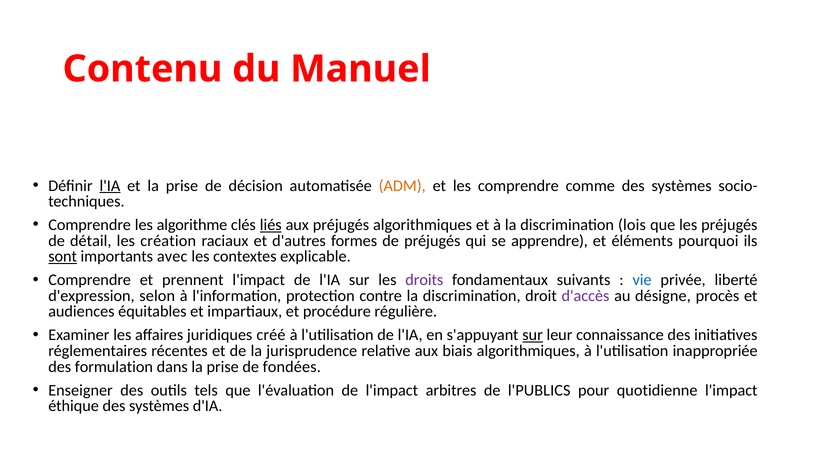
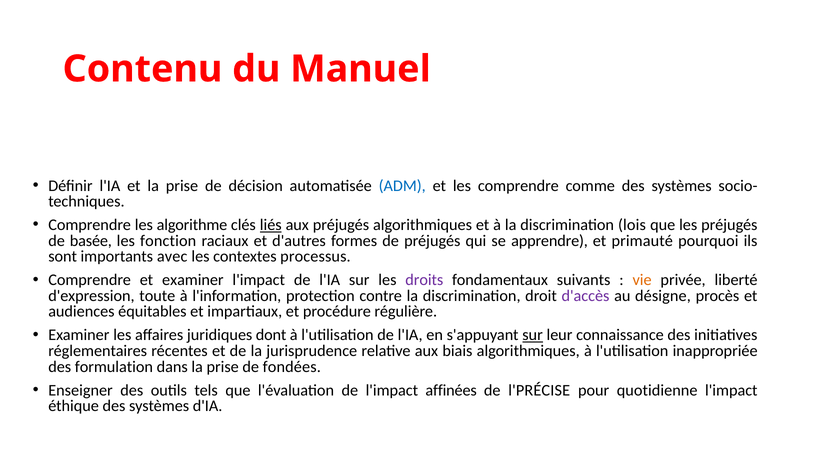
l'IA underline: present -> none (110, 186)
ADM colour: orange -> blue (402, 186)
détail: détail -> basée (91, 241)
création: création -> fonction (168, 241)
éléments: éléments -> primauté (642, 241)
sont underline: present -> none (63, 256)
explicable: explicable -> processus (315, 256)
et prennent: prennent -> examiner (193, 280)
vie colour: blue -> orange (642, 280)
selon: selon -> toute (157, 296)
créé: créé -> dont (271, 335)
arbitres: arbitres -> affinées (451, 390)
l'PUBLICS: l'PUBLICS -> l'PRÉCISE (539, 390)
